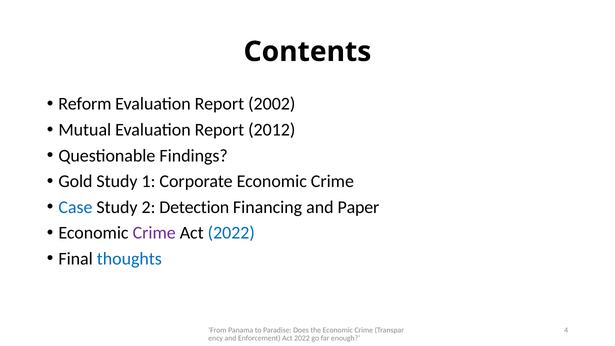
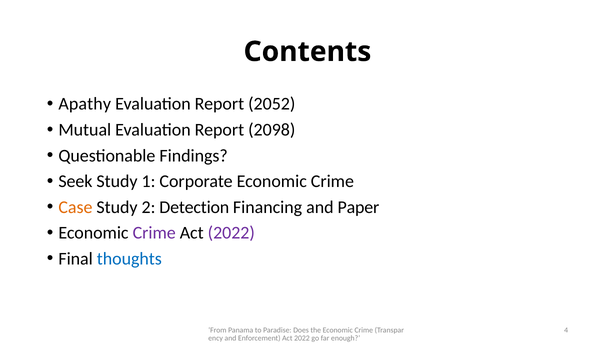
Reform: Reform -> Apathy (85, 104)
2002: 2002 -> 2052 (272, 104)
2012: 2012 -> 2098 (272, 130)
Gold: Gold -> Seek (75, 181)
Case colour: blue -> orange (75, 207)
2022 colour: blue -> purple (231, 233)
